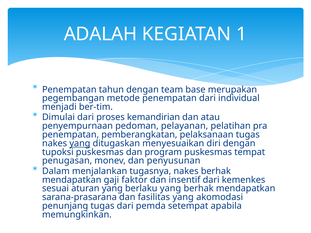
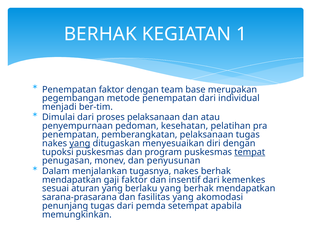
ADALAH: ADALAH -> BERHAK (100, 34)
Penempatan tahun: tahun -> faktor (111, 90)
proses kemandirian: kemandirian -> pelaksanaan (154, 117)
pelayanan: pelayanan -> kesehatan (185, 126)
tempat underline: none -> present (250, 152)
